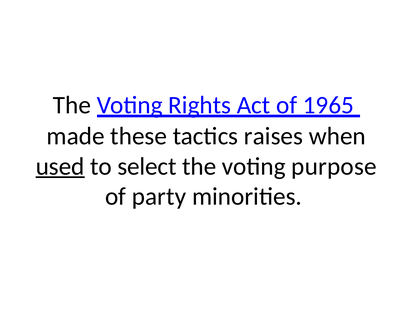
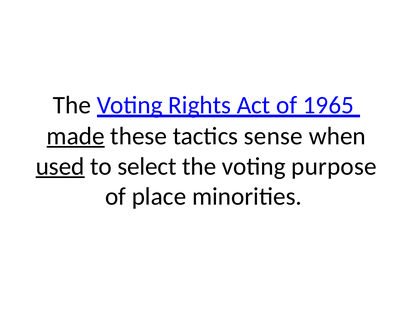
made underline: none -> present (76, 136)
raises: raises -> sense (273, 136)
party: party -> place (159, 196)
